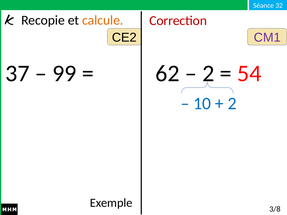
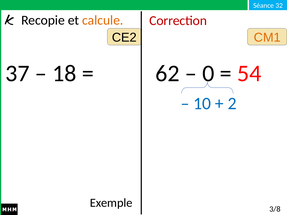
CM1 colour: purple -> orange (267, 38)
99: 99 -> 18 (64, 73)
2: 2 -> 0 (208, 73)
